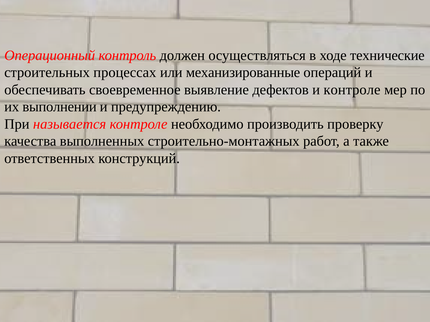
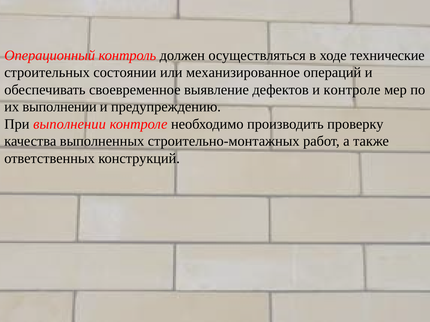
процессах: процессах -> состоянии (125, 73)
механизированные: механизированные -> механизированное (243, 73)
При называется: называется -> выполнении (70, 124)
